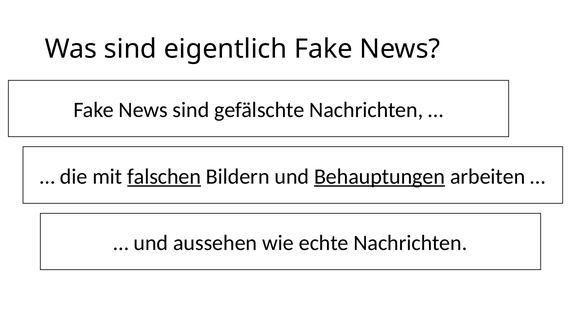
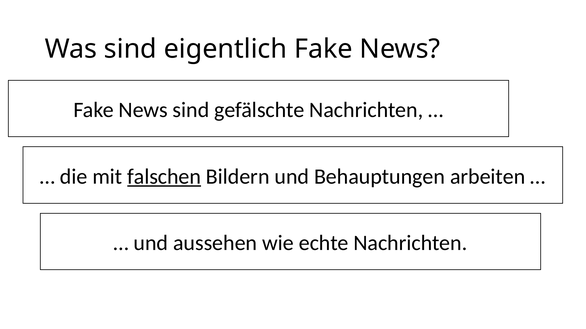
Behauptungen underline: present -> none (380, 177)
